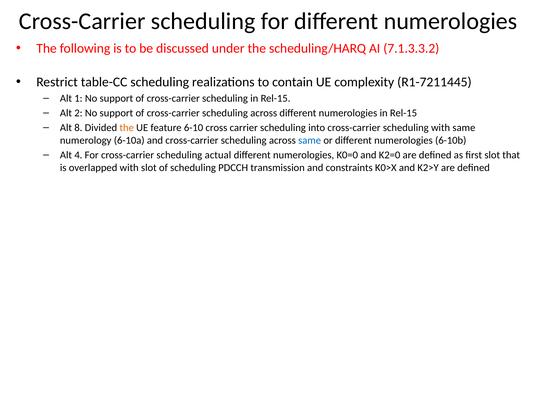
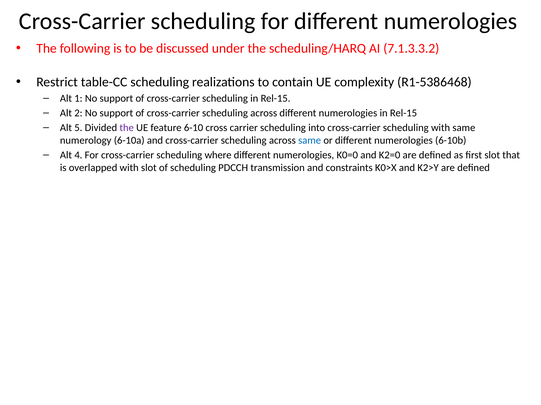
R1-7211445: R1-7211445 -> R1-5386468 (434, 82)
8: 8 -> 5 (78, 128)
the colour: orange -> purple (127, 128)
actual: actual -> where (218, 155)
